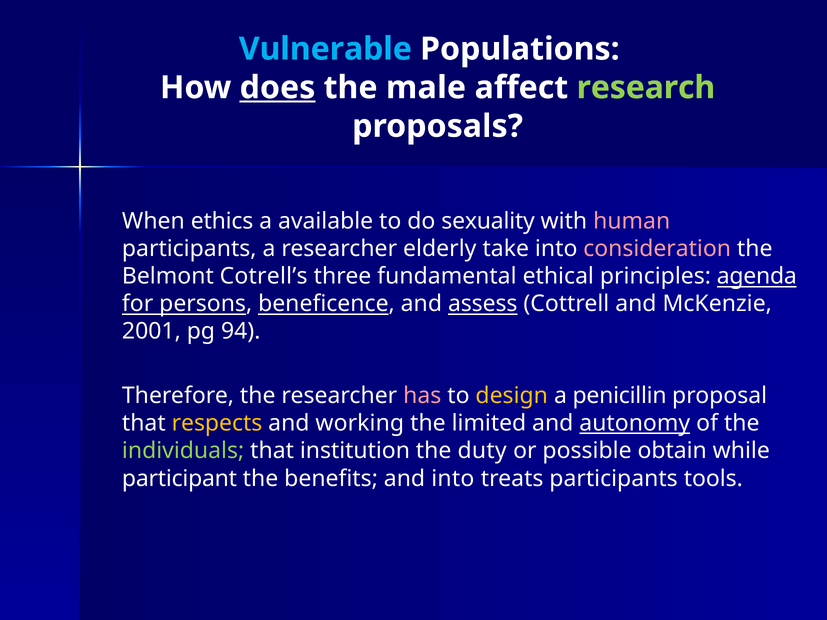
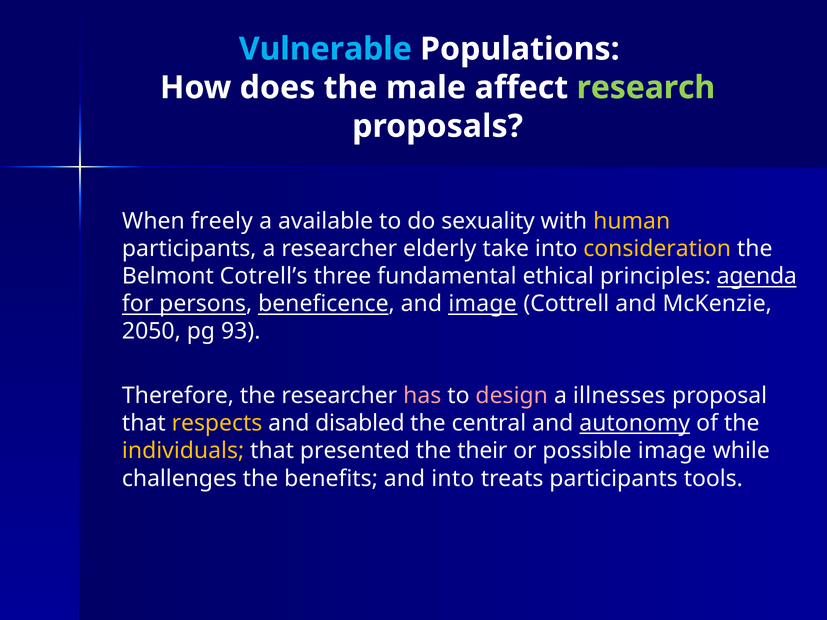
does underline: present -> none (277, 88)
ethics: ethics -> freely (222, 221)
human colour: pink -> yellow (632, 221)
consideration colour: pink -> yellow (657, 249)
and assess: assess -> image (483, 304)
2001: 2001 -> 2050 (151, 332)
94: 94 -> 93 (241, 332)
design colour: yellow -> pink (512, 396)
penicillin: penicillin -> illnesses (619, 396)
working: working -> disabled (360, 423)
limited: limited -> central (489, 423)
individuals colour: light green -> yellow (183, 451)
institution: institution -> presented (355, 451)
duty: duty -> their (482, 451)
possible obtain: obtain -> image (672, 451)
participant: participant -> challenges (179, 479)
